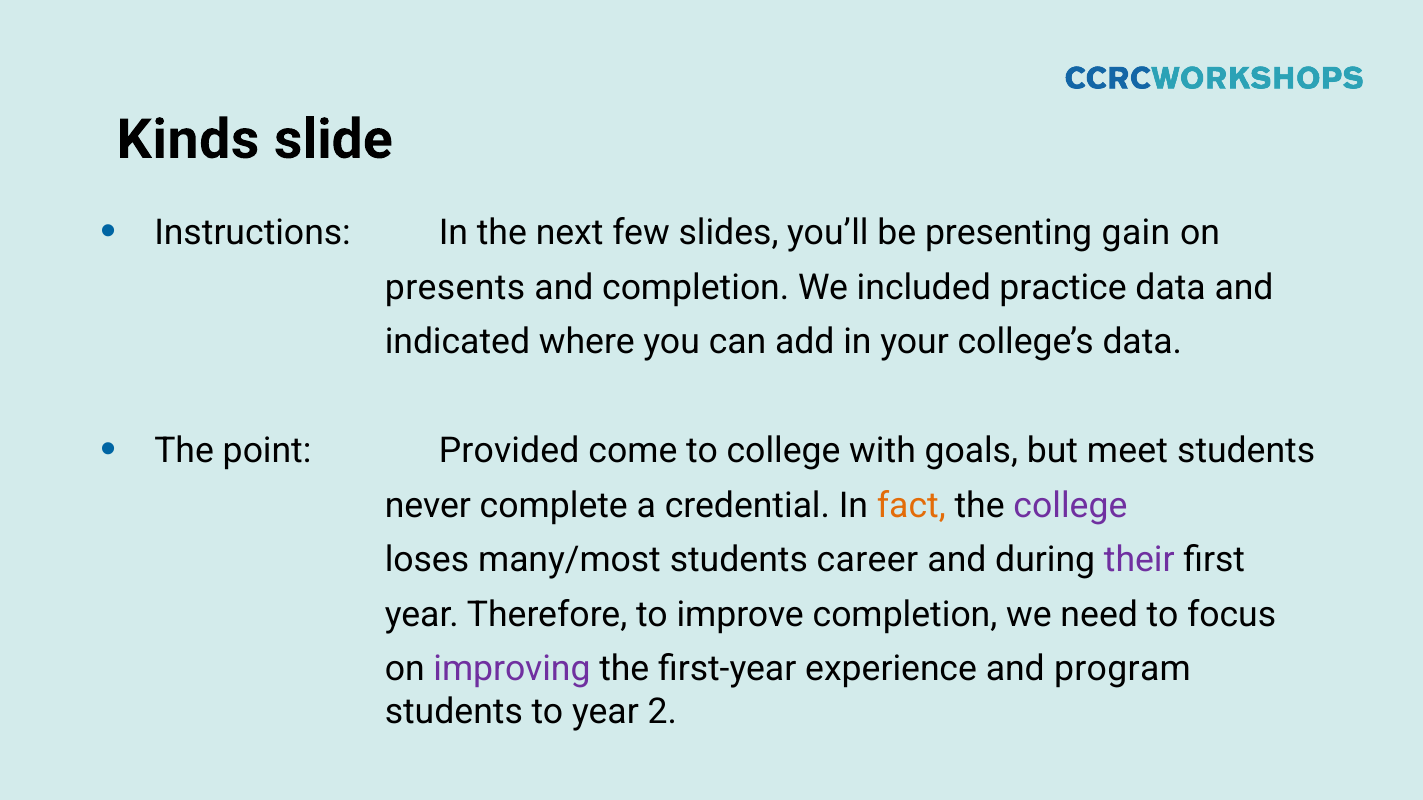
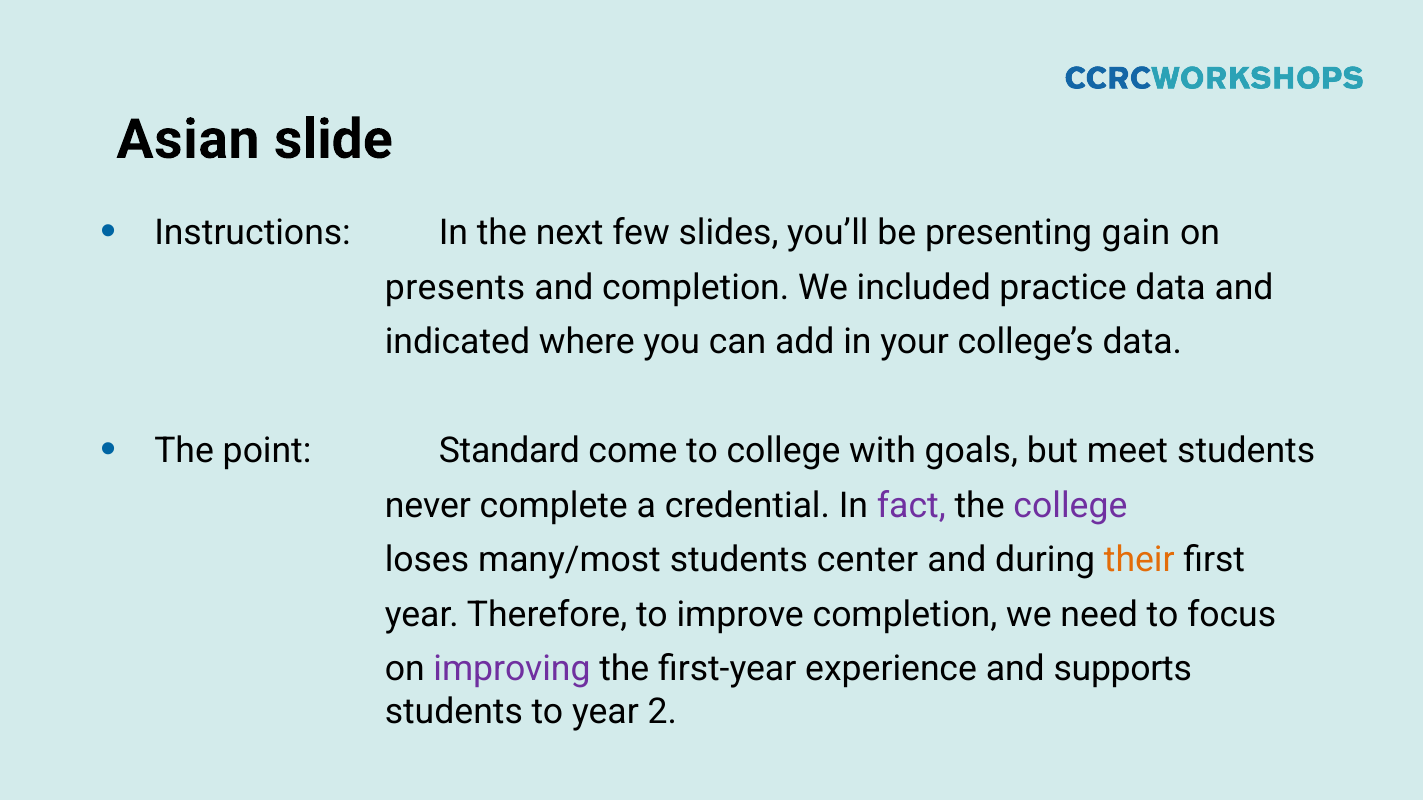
Kinds: Kinds -> Asian (188, 140)
Provided: Provided -> Standard (509, 451)
fact colour: orange -> purple (911, 506)
career: career -> center (867, 560)
their colour: purple -> orange (1139, 560)
program: program -> supports (1123, 669)
